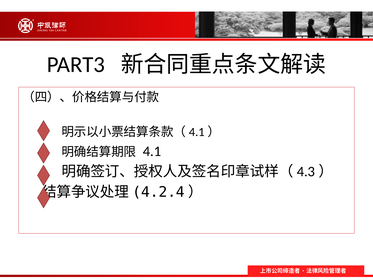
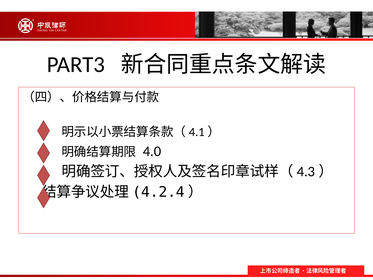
4.1: 4.1 -> 4.0 (152, 151)
